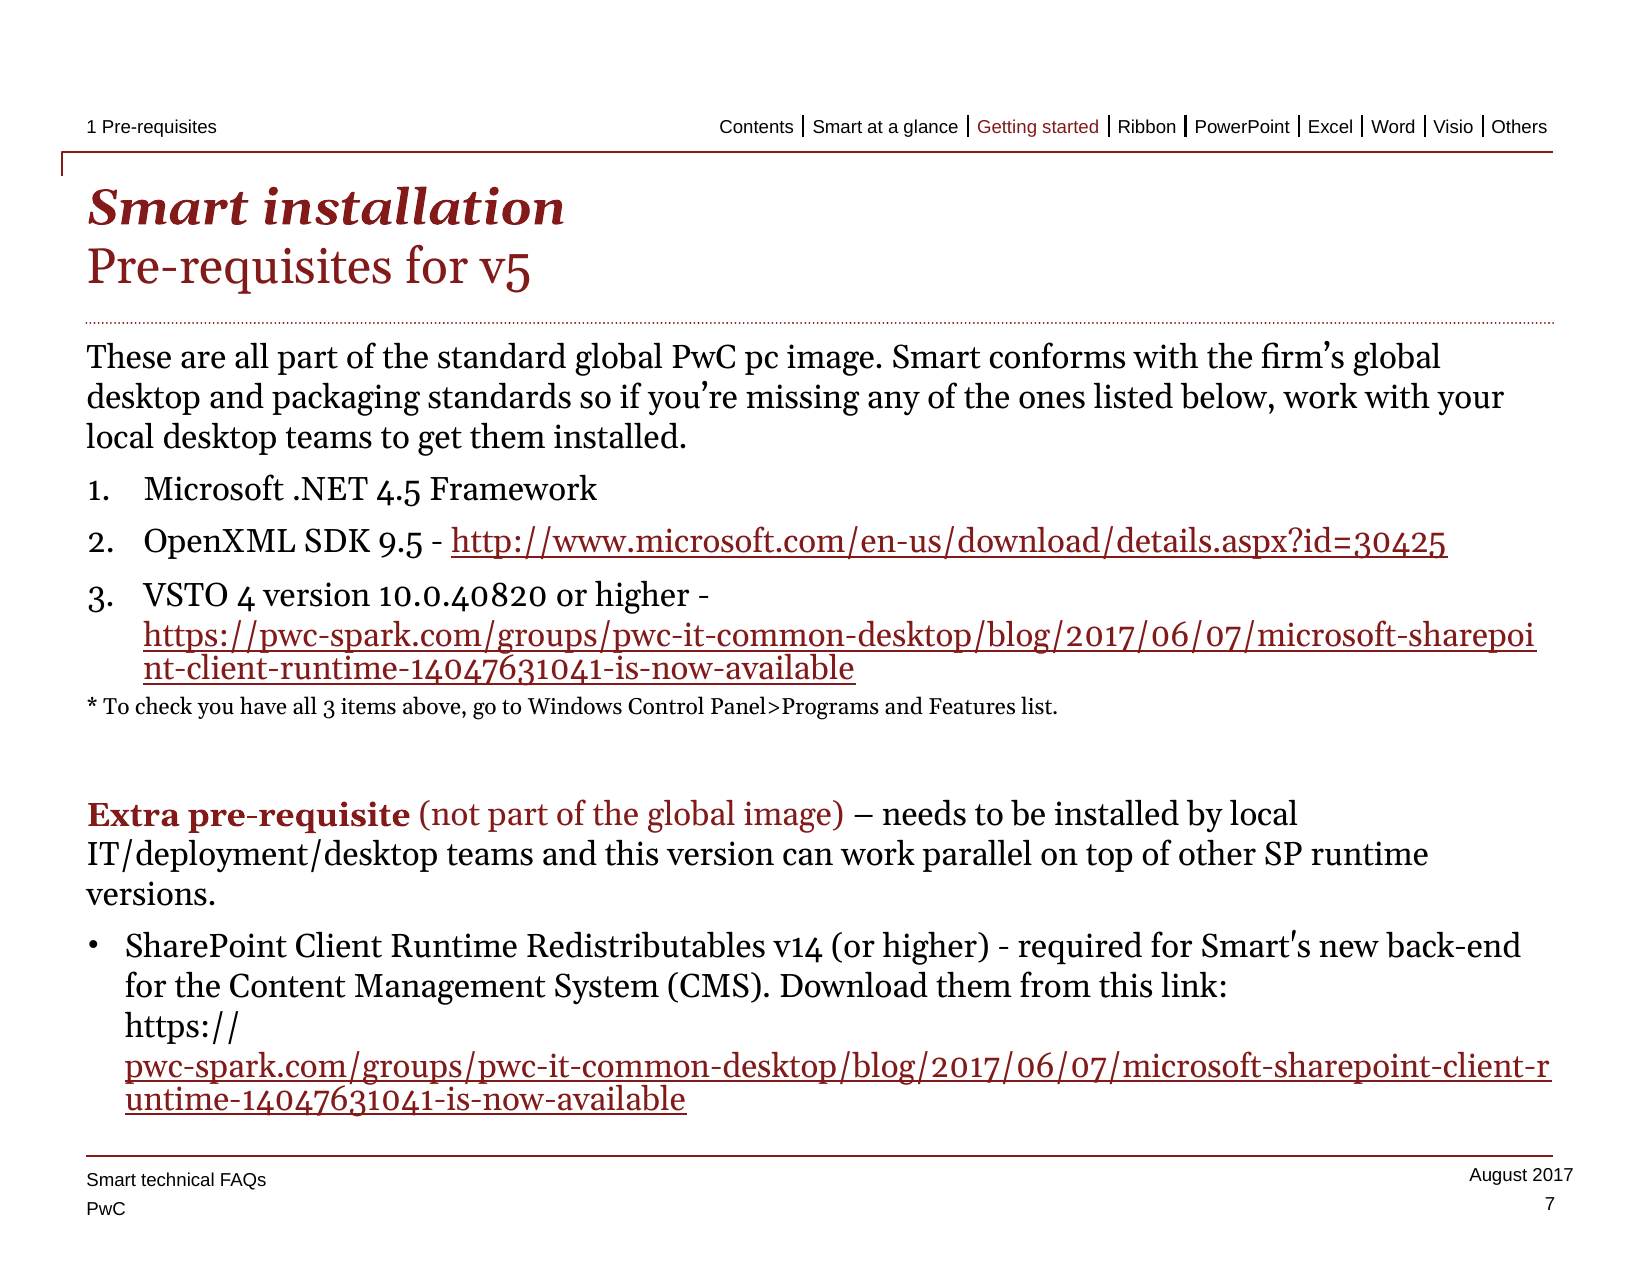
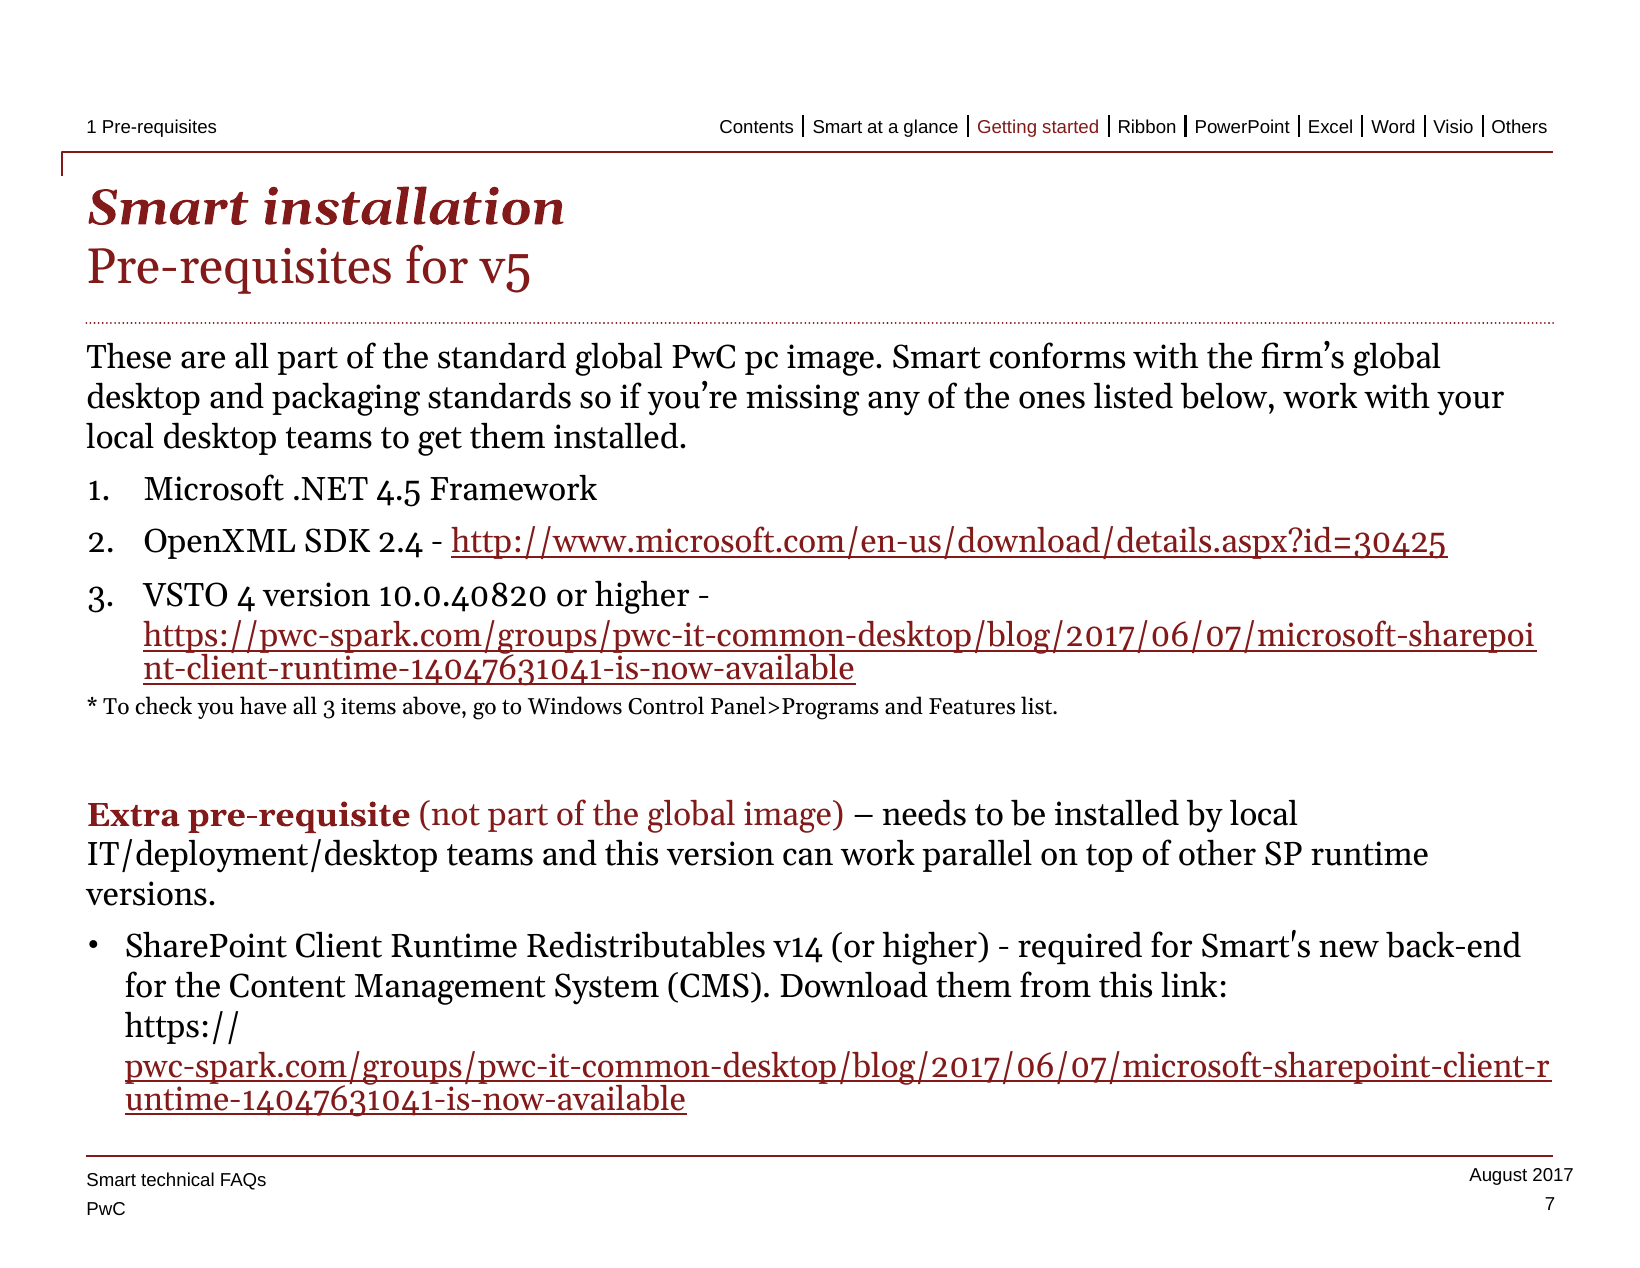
9.5: 9.5 -> 2.4 (401, 541)
